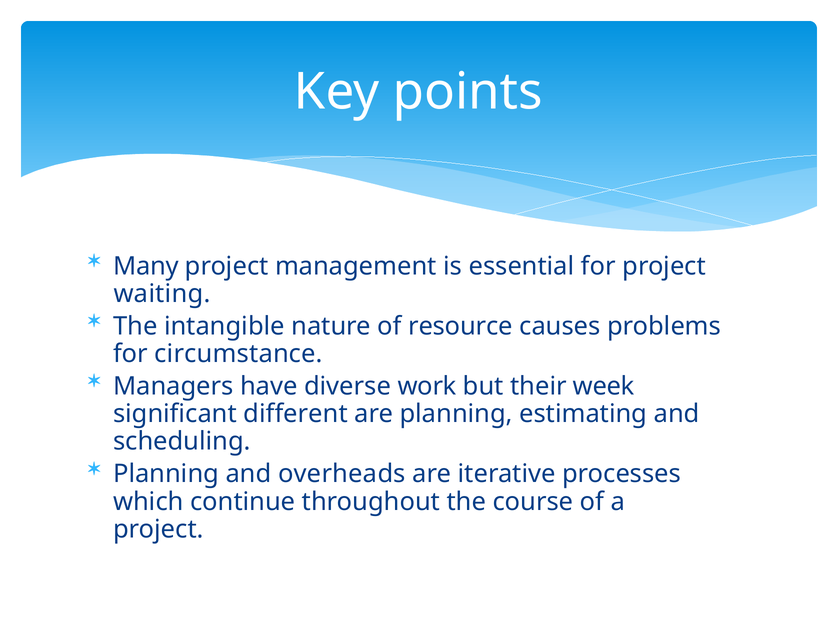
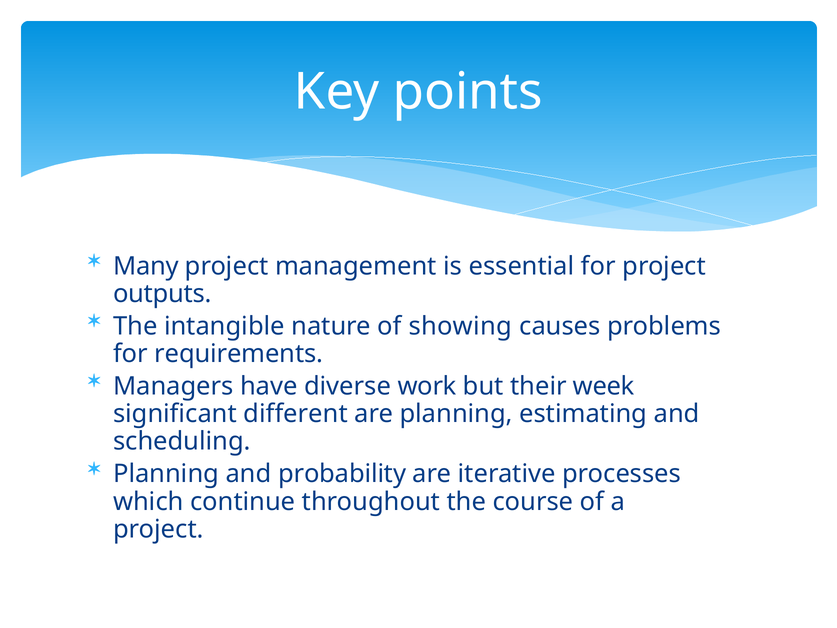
waiting: waiting -> outputs (162, 294)
resource: resource -> showing (460, 326)
circumstance: circumstance -> requirements (239, 354)
overheads: overheads -> probability (342, 474)
